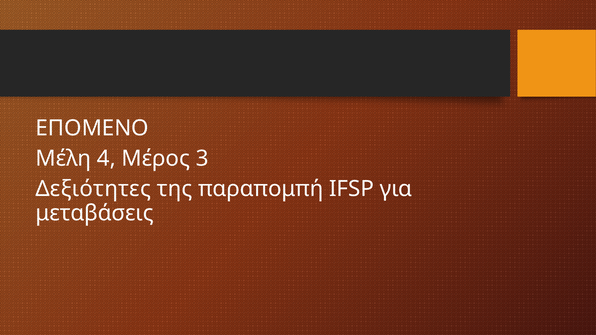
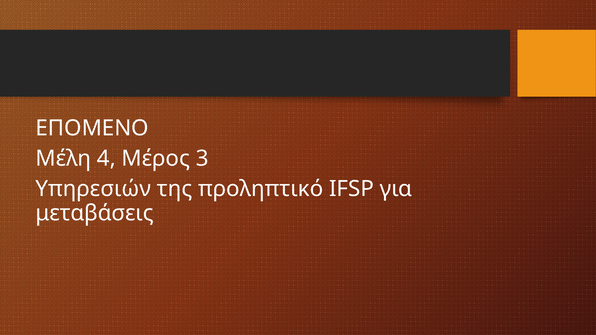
Δεξιότητες: Δεξιότητες -> Υπηρεσιών (93, 189)
παραπομπή: παραπομπή -> προληπτικό (261, 189)
